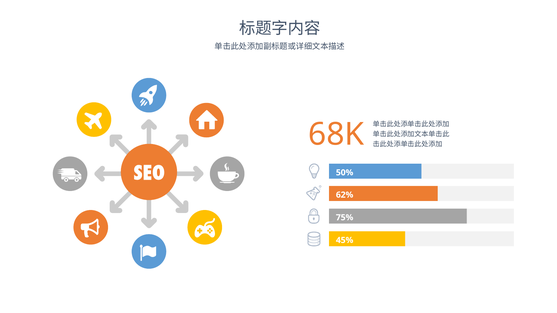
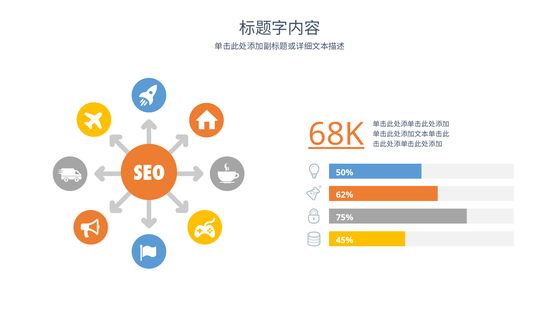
68K underline: none -> present (336, 134)
